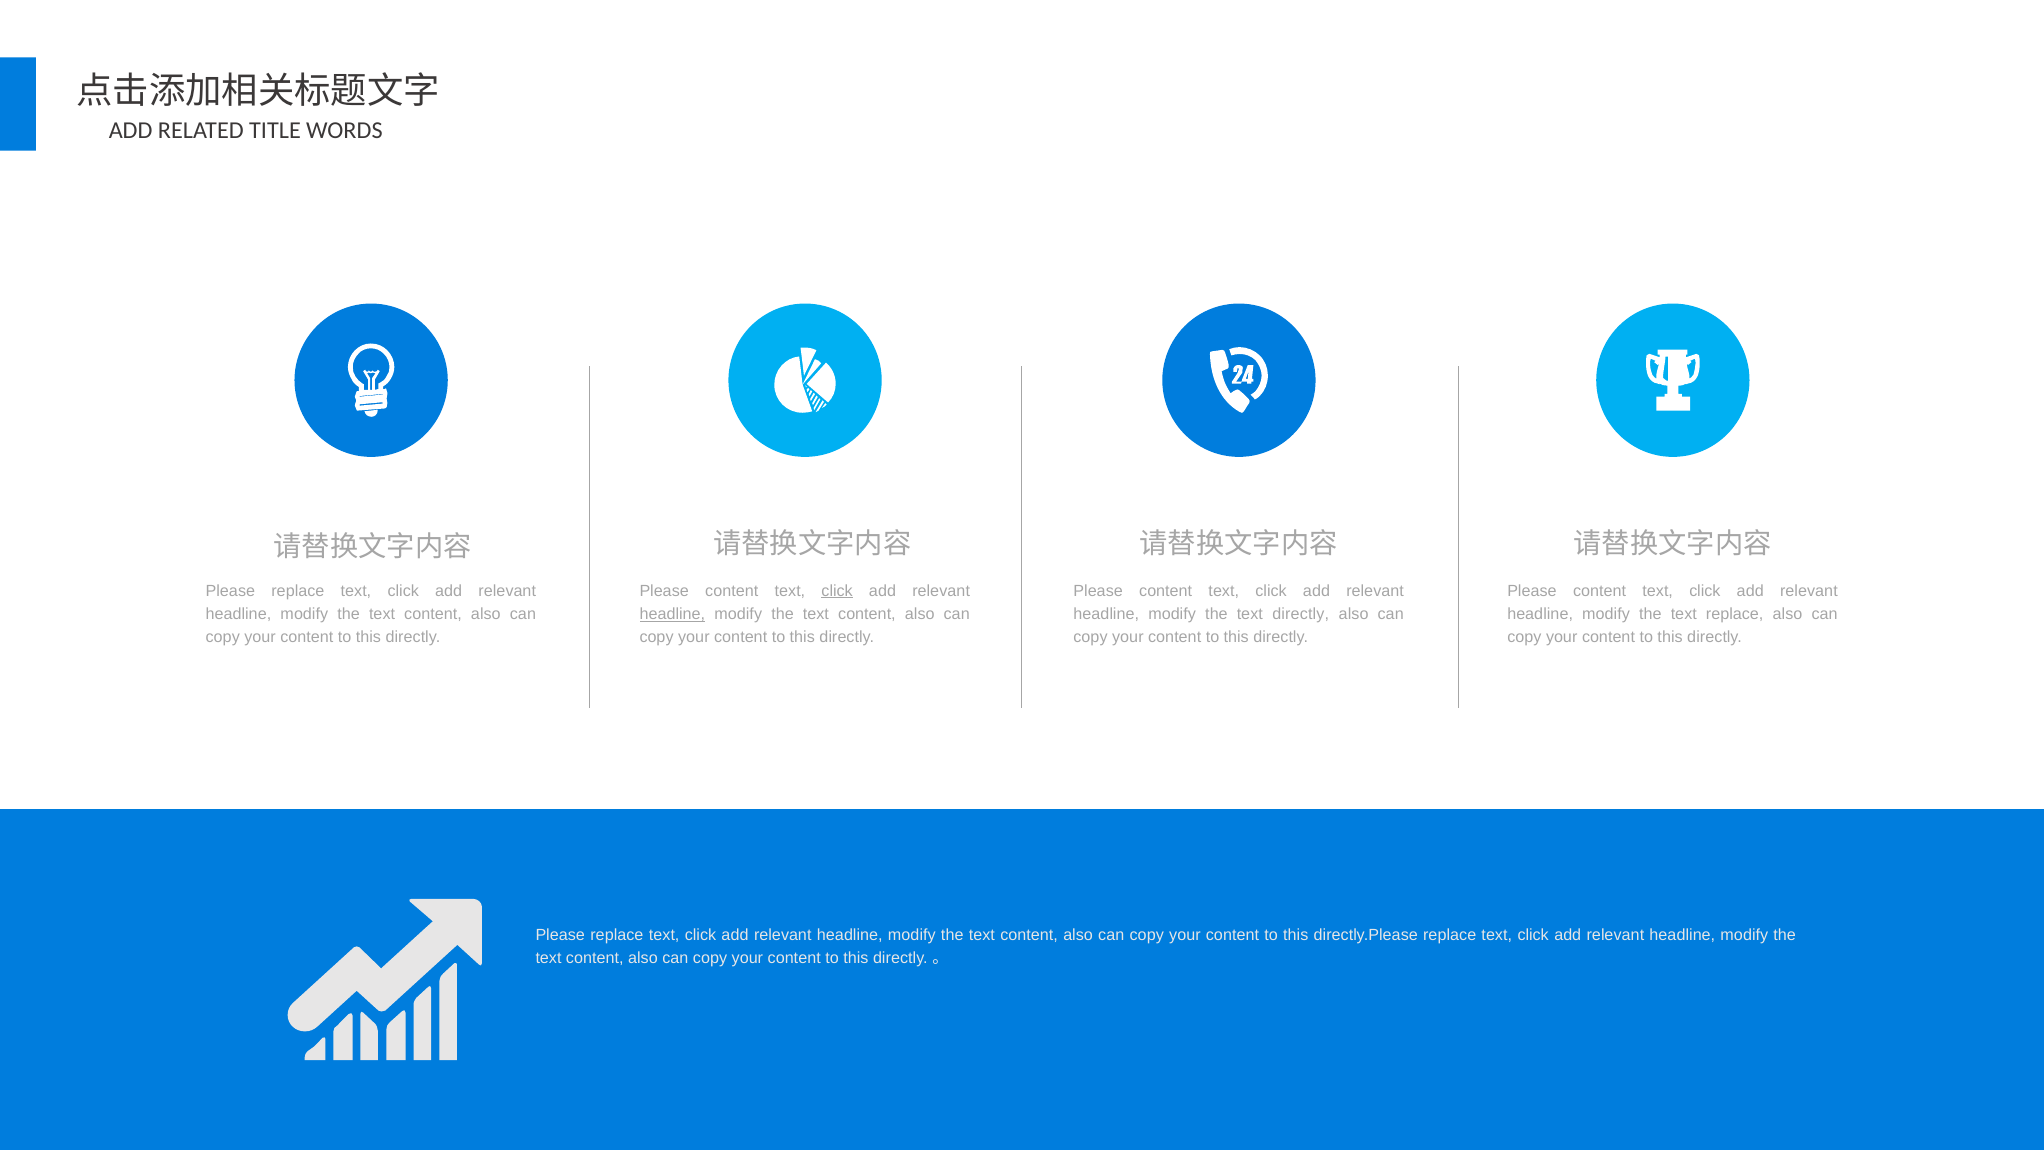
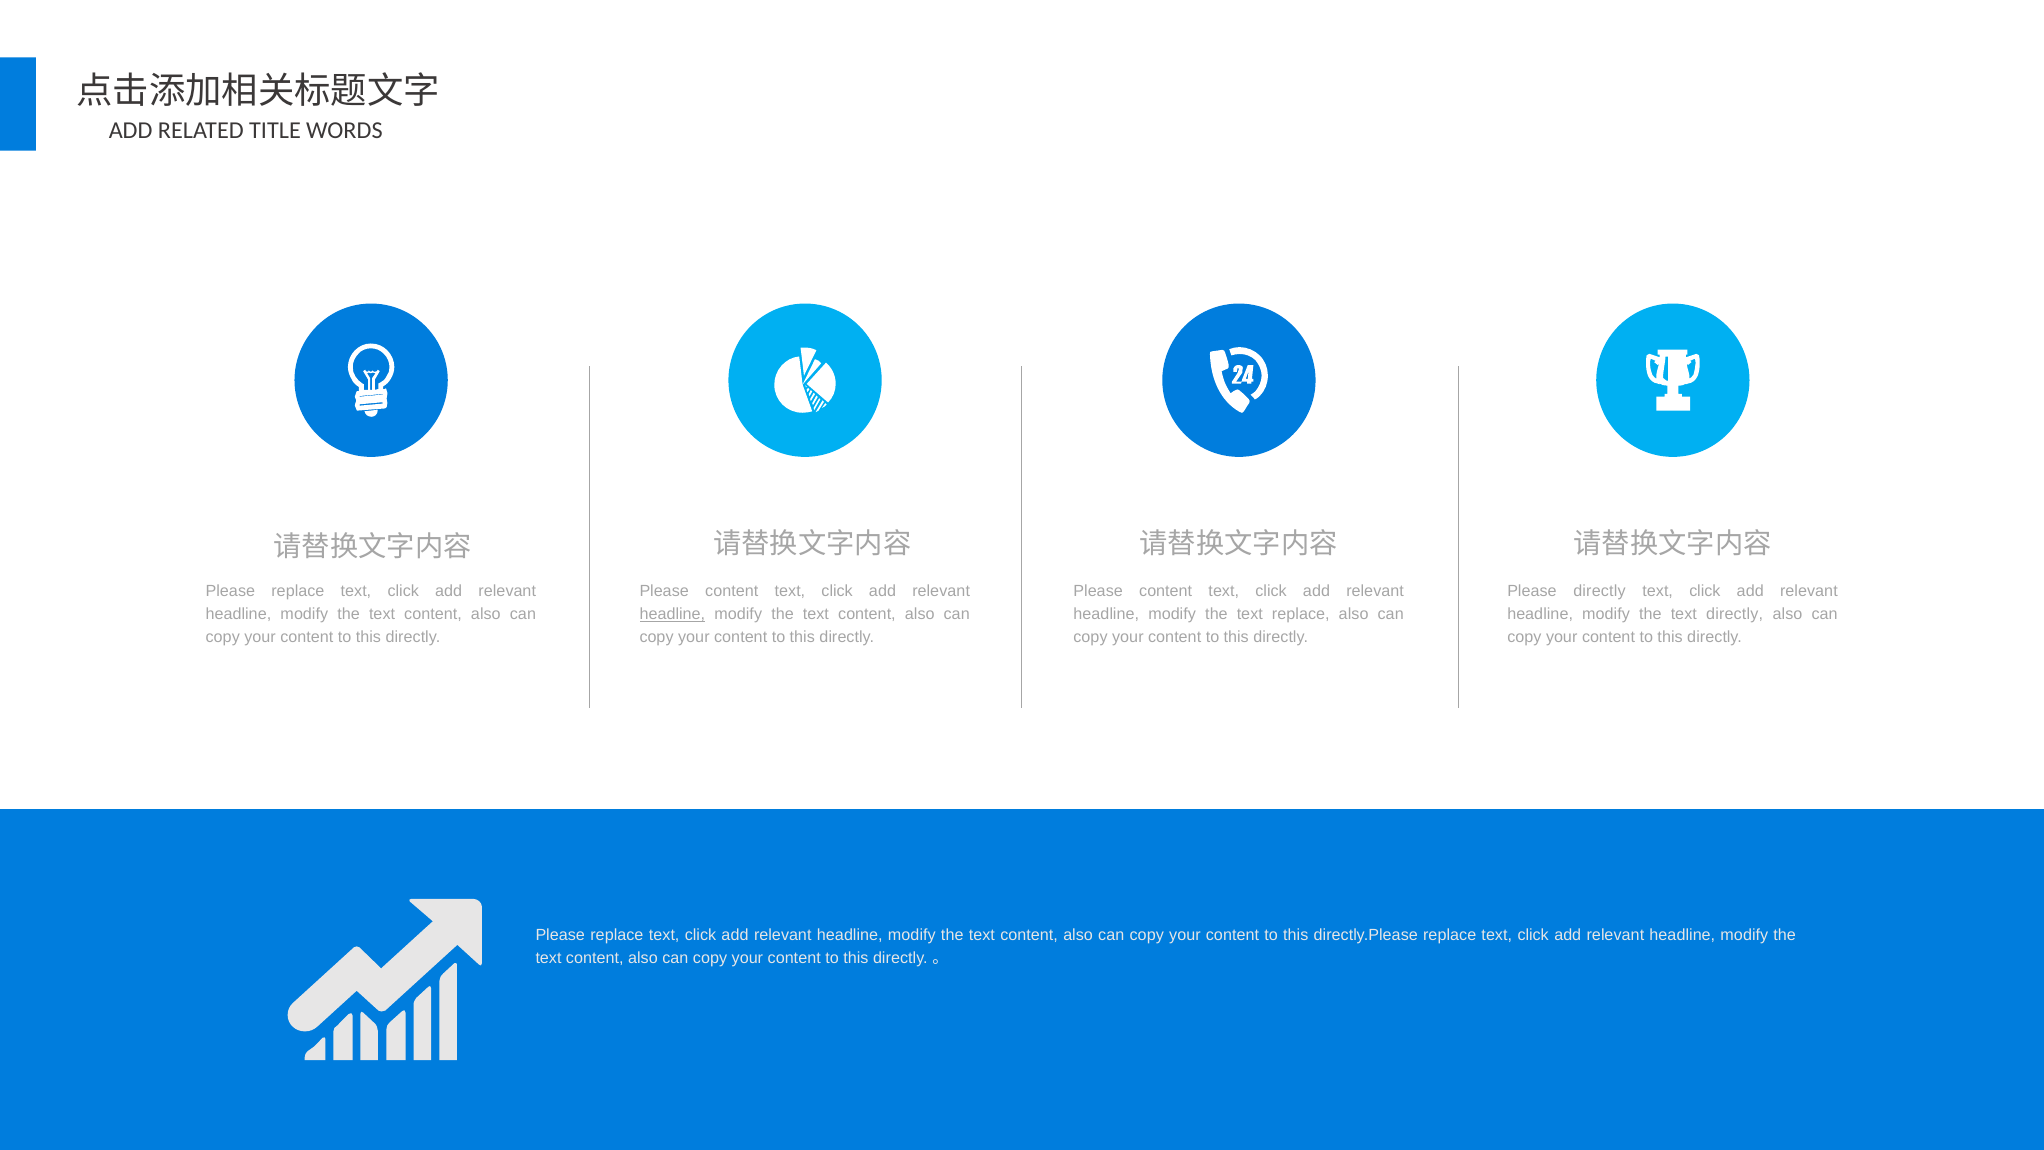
click underline: present -> none (837, 591)
content: content -> directly (1599, 591)
text directly: directly -> replace (1301, 614)
text replace: replace -> directly (1735, 614)
